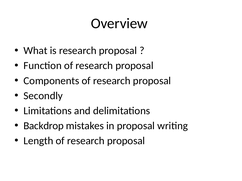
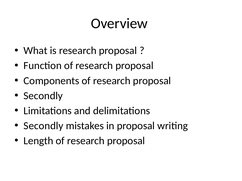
Backdrop: Backdrop -> Secondly (43, 126)
